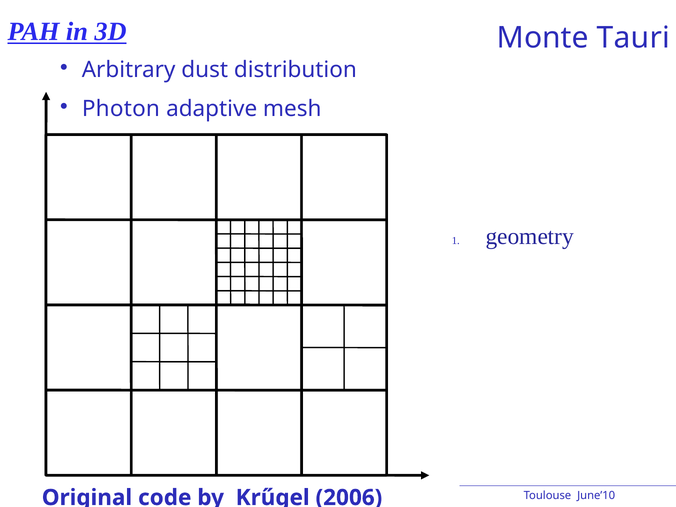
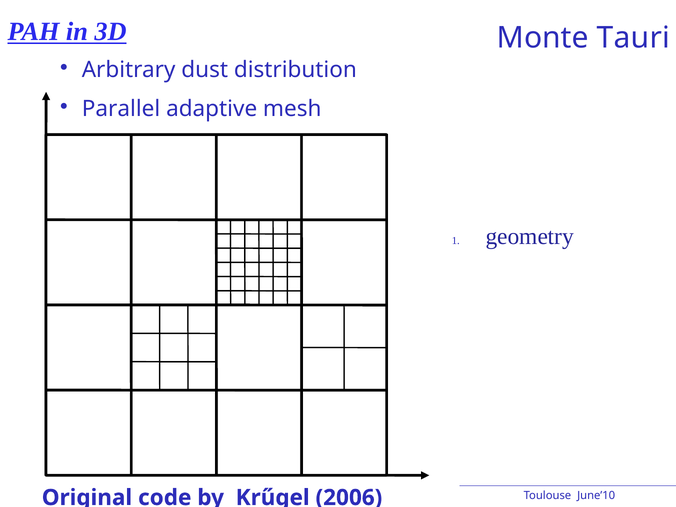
Photon: Photon -> Parallel (121, 109)
